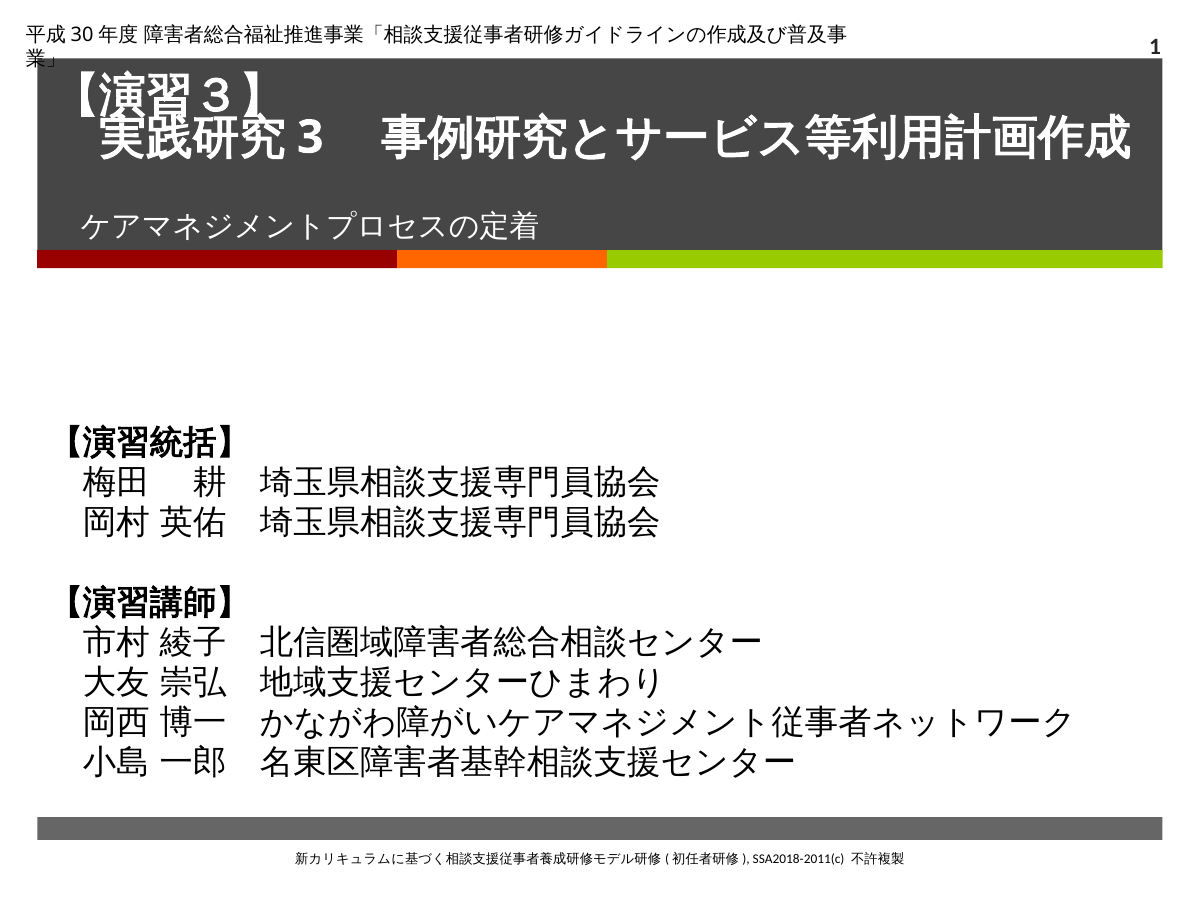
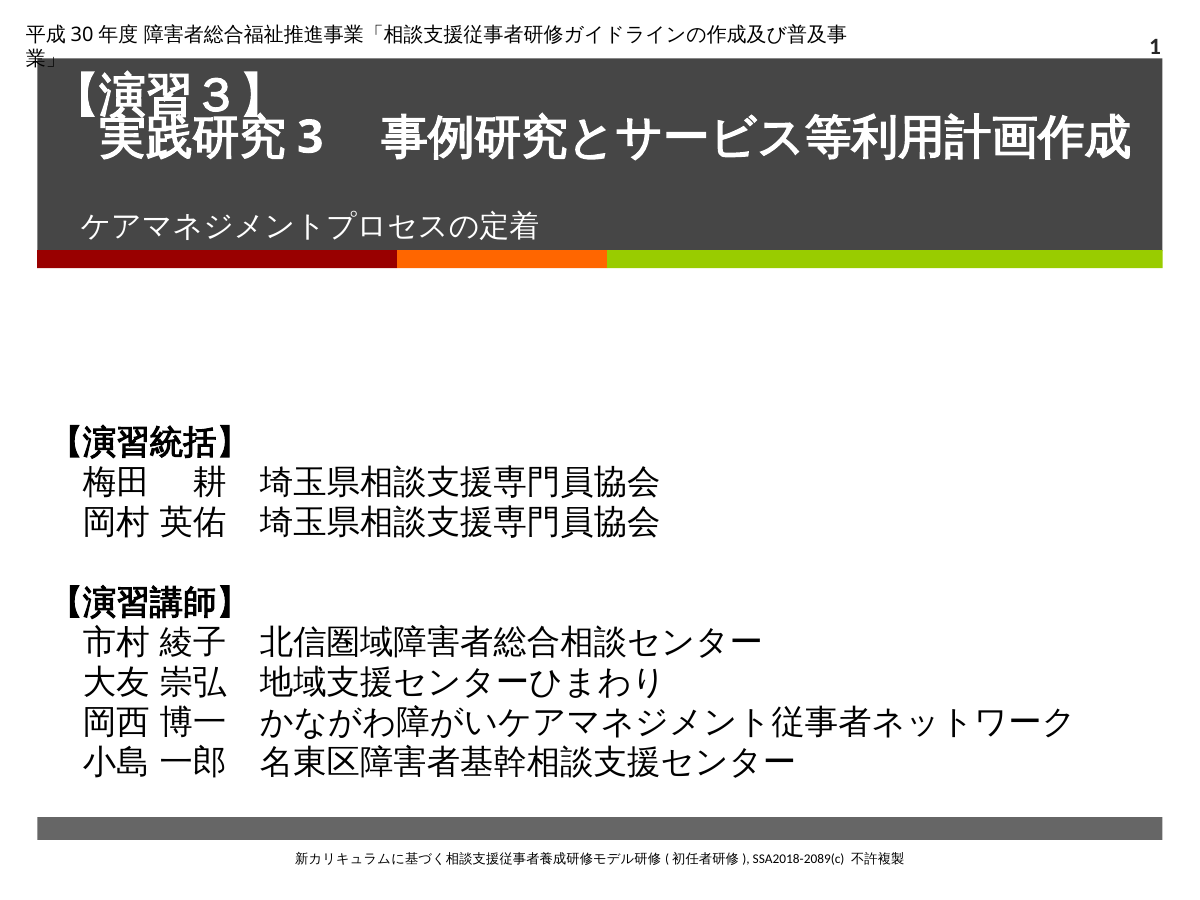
SSA2018-2011(c: SSA2018-2011(c -> SSA2018-2089(c (799, 859)
